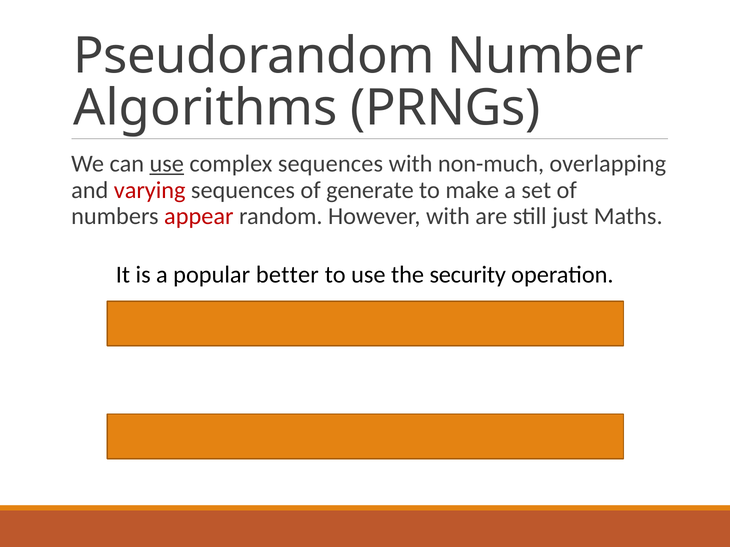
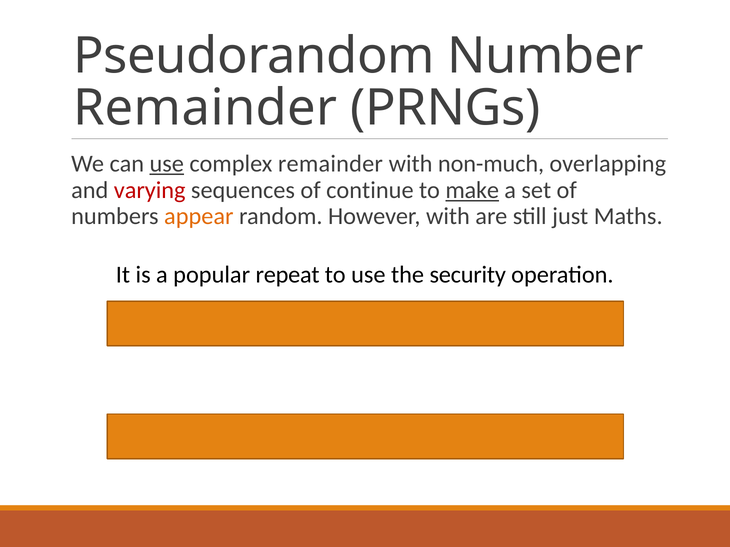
Algorithms: Algorithms -> Remainder (205, 108)
complex sequences: sequences -> remainder (330, 164)
generate: generate -> continue (370, 190)
make underline: none -> present (472, 190)
appear colour: red -> orange (199, 217)
better: better -> repeat (288, 275)
